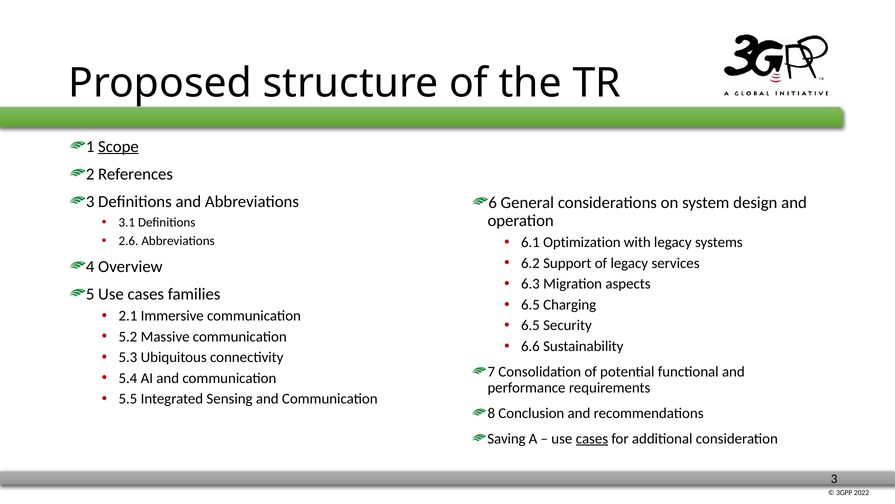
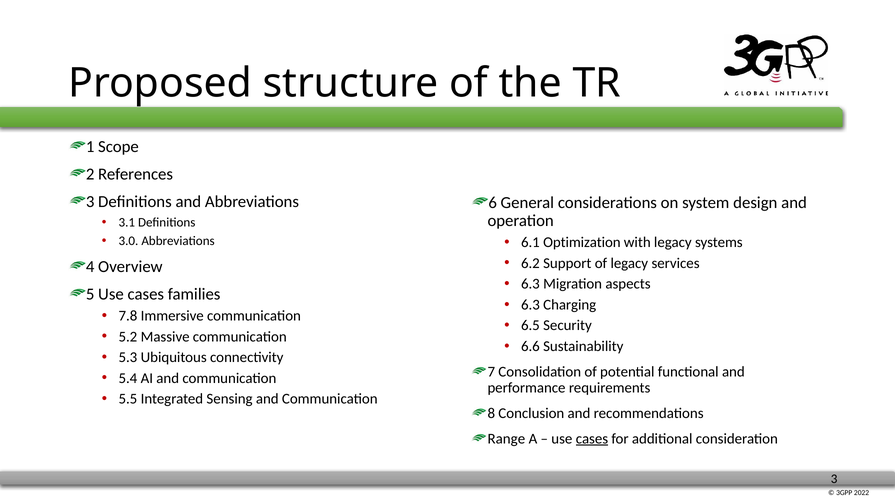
Scope underline: present -> none (118, 146)
2.6: 2.6 -> 3.0 (128, 241)
6.5: 6.5 -> 6.3 (530, 304)
2.1: 2.1 -> 7.8 (128, 315)
Saving: Saving -> Range (506, 438)
